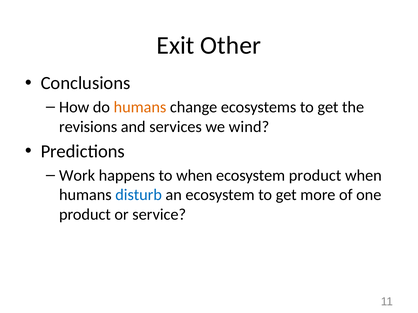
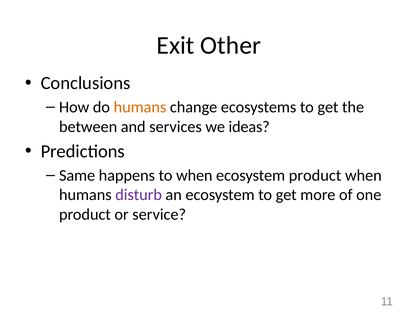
revisions: revisions -> between (88, 127)
wind: wind -> ideas (249, 127)
Work: Work -> Same (77, 176)
disturb colour: blue -> purple (139, 195)
